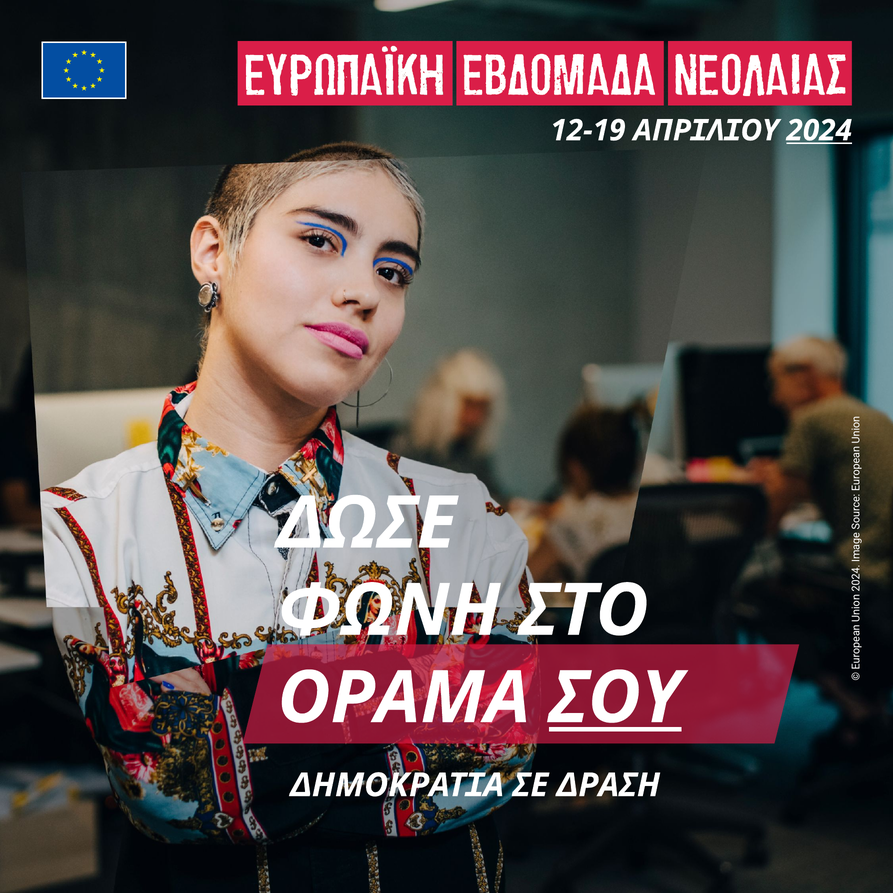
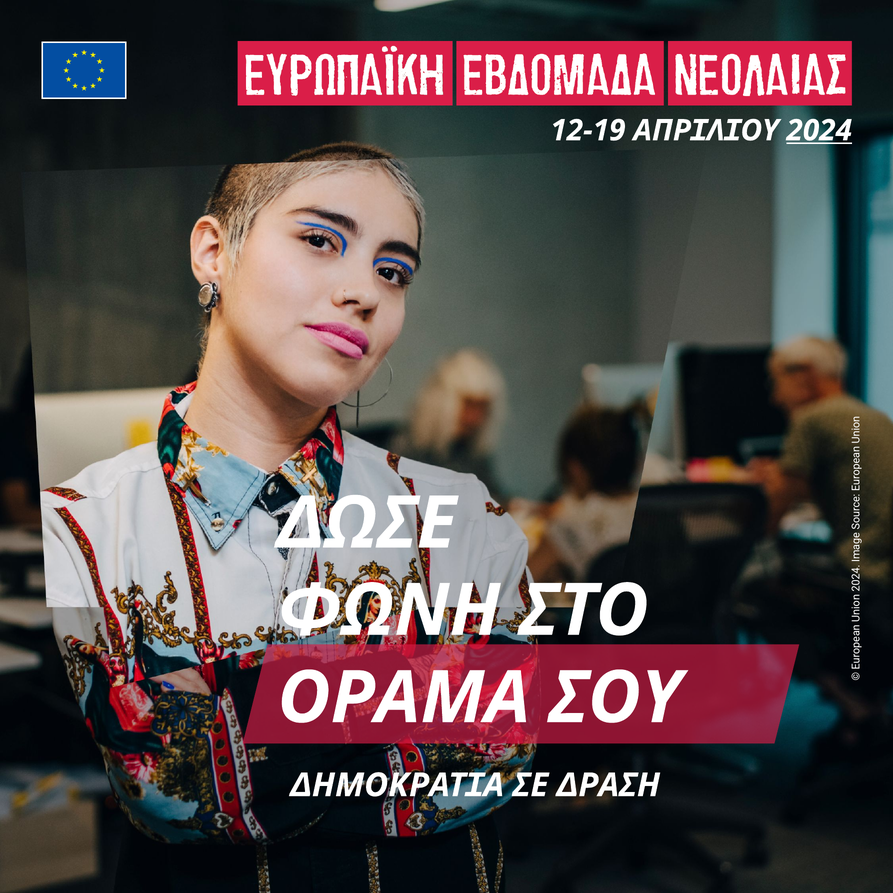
ΣΟΥ underline: present -> none (615, 698)
